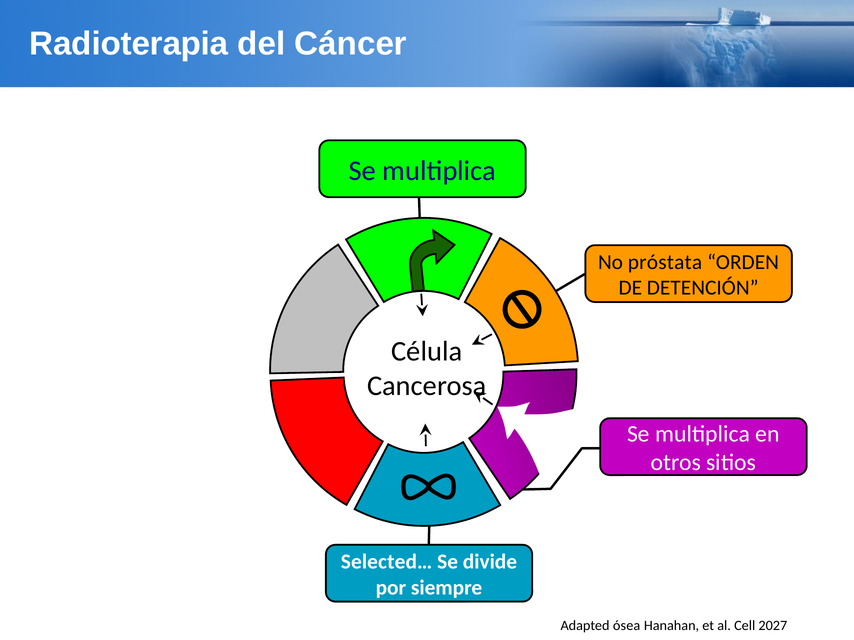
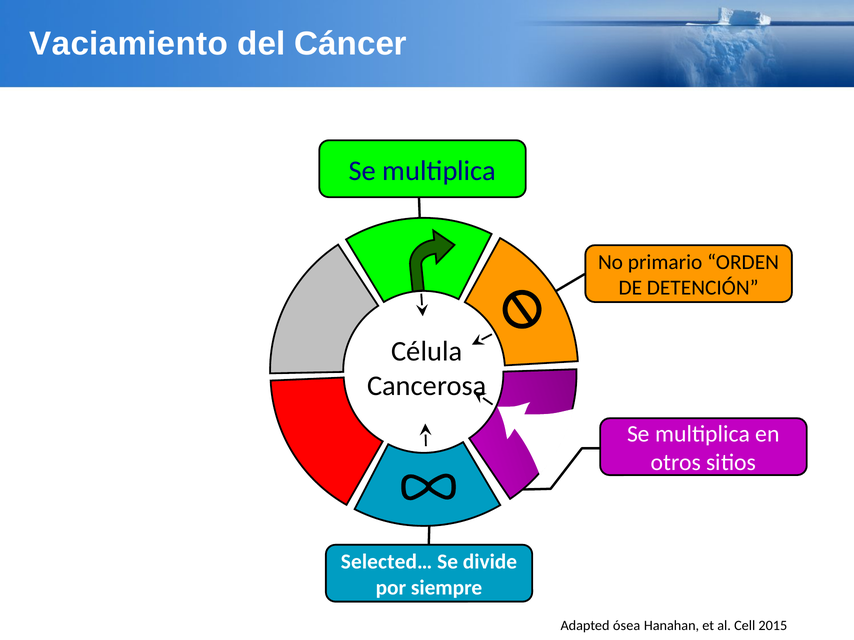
Radioterapia: Radioterapia -> Vaciamiento (129, 44)
próstata: próstata -> primario (665, 263)
2027: 2027 -> 2015 (773, 626)
